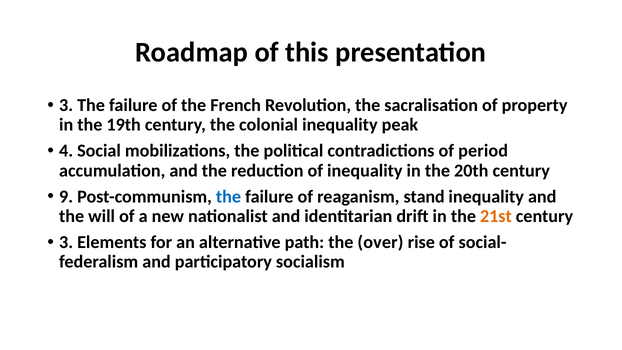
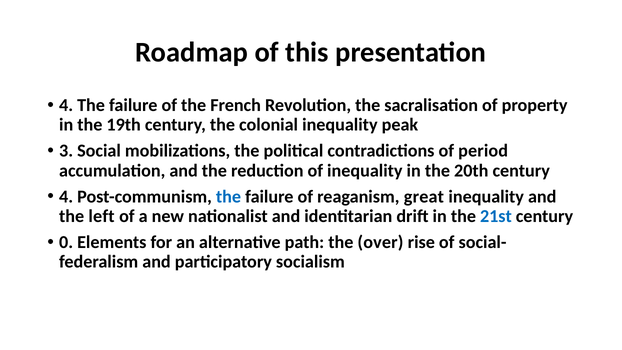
3: 3 -> 4 (66, 105)
4: 4 -> 3 (66, 151)
9: 9 -> 4 (66, 197)
stand: stand -> great (424, 197)
will: will -> left (102, 216)
21st colour: orange -> blue (496, 216)
3: 3 -> 0 (66, 242)
